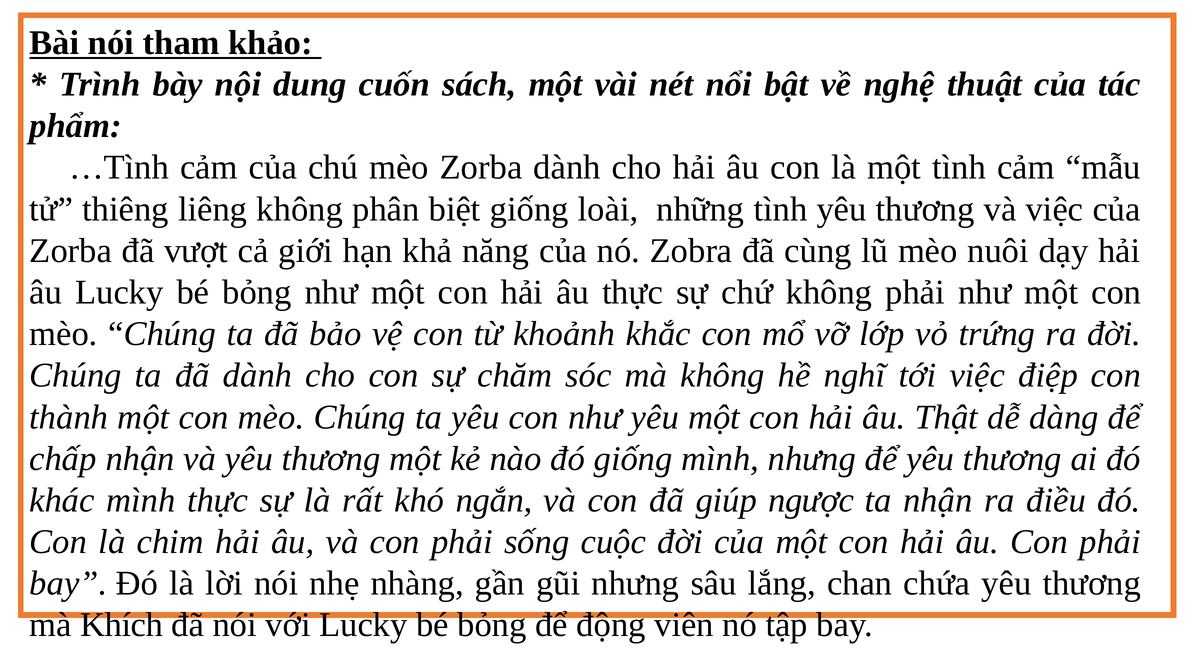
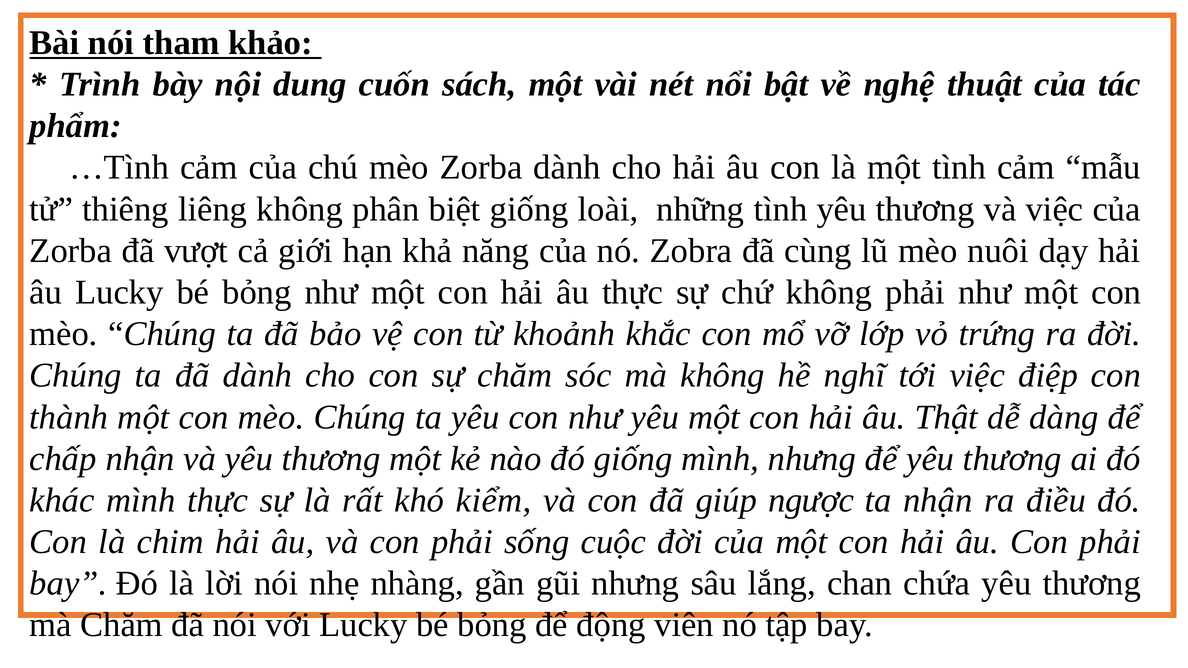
ngắn: ngắn -> kiểm (494, 500)
mà Khích: Khích -> Chăm (122, 625)
